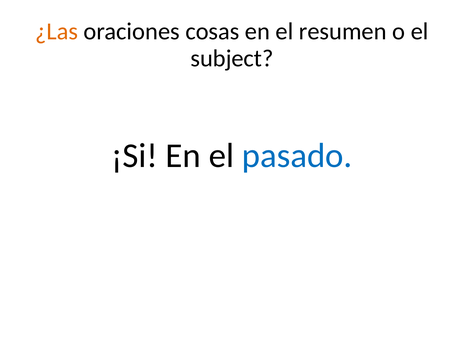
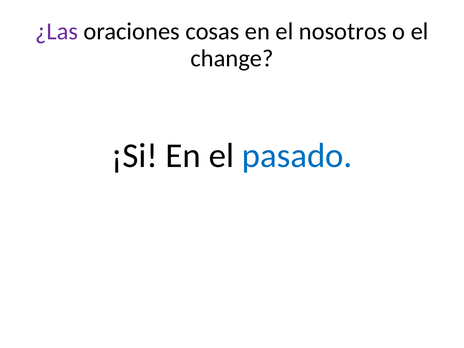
¿Las colour: orange -> purple (57, 32)
resumen: resumen -> nosotros (343, 32)
subject: subject -> change (232, 58)
